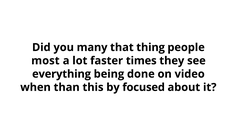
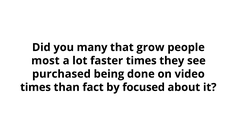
thing: thing -> grow (150, 47)
everything: everything -> purchased (61, 74)
when: when -> times (36, 87)
this: this -> fact (93, 87)
